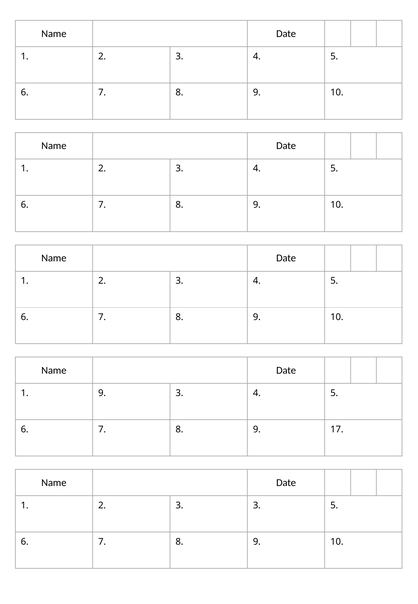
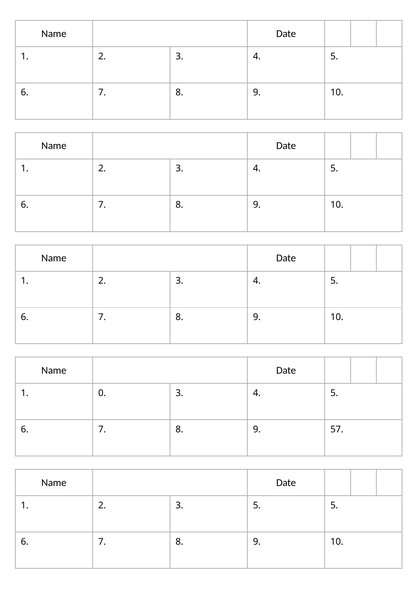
1 9: 9 -> 0 (102, 393)
17: 17 -> 57 (337, 429)
3 3: 3 -> 5 (257, 505)
